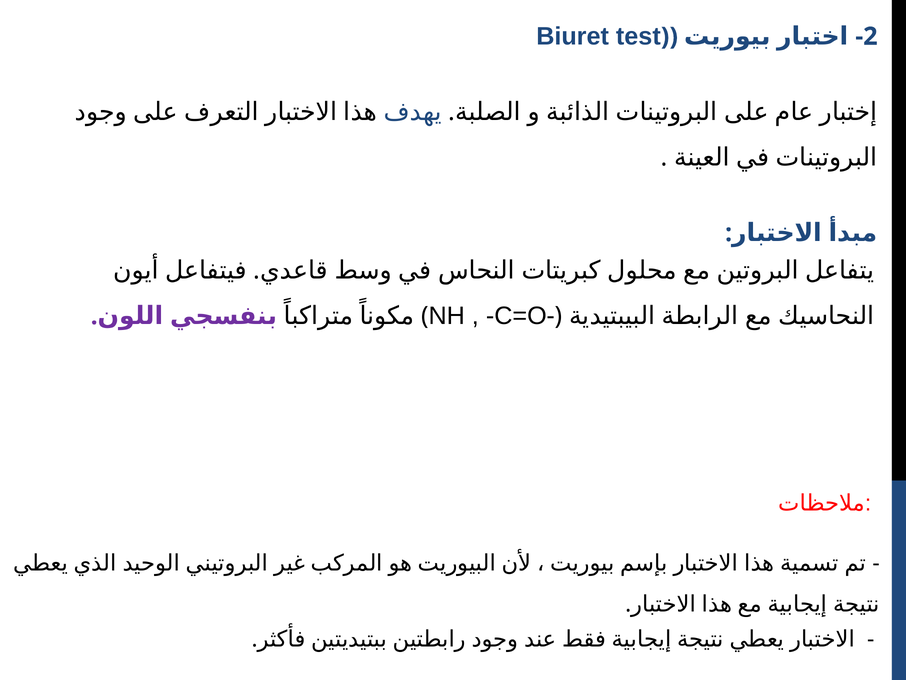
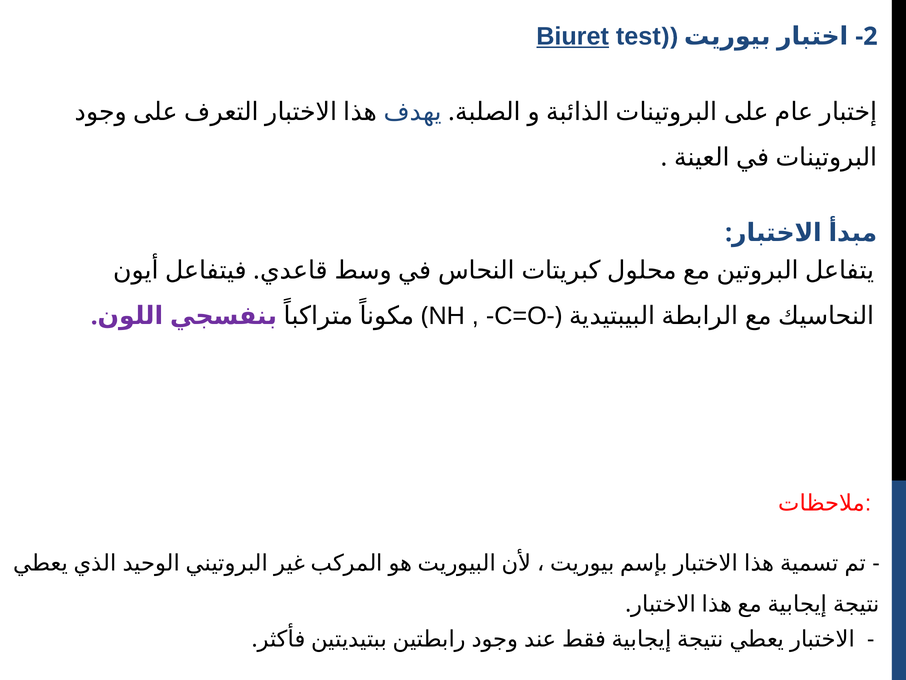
Biuret underline: none -> present (573, 36)
